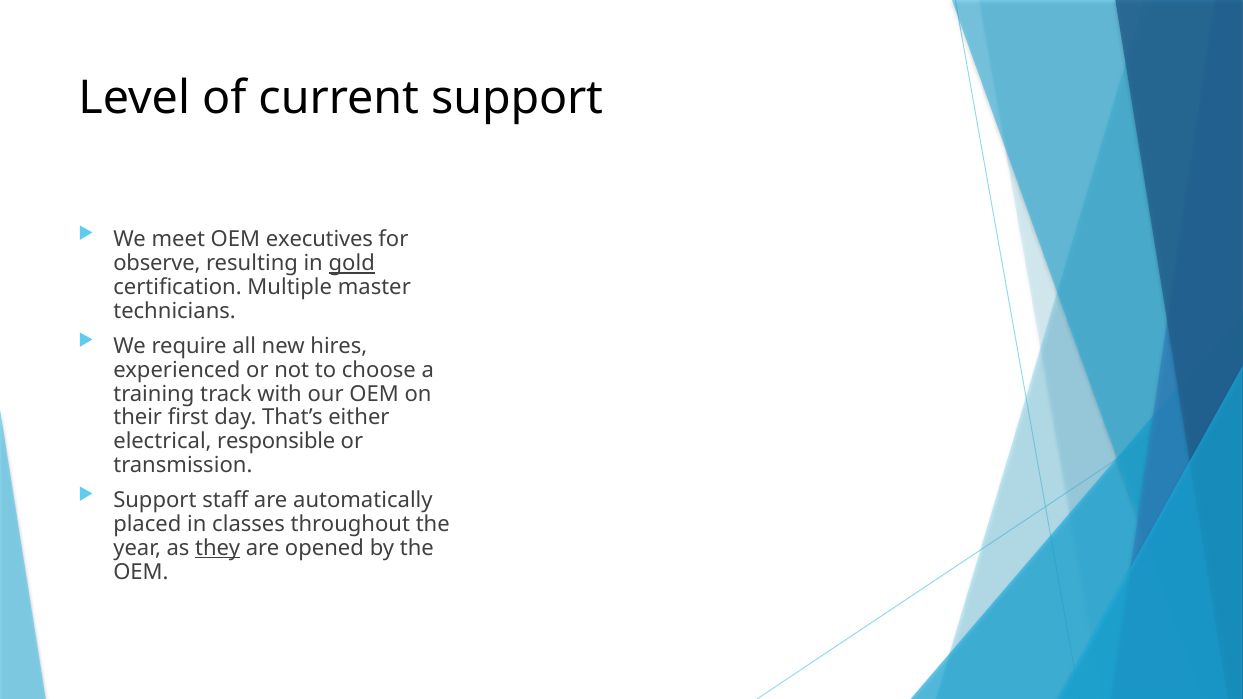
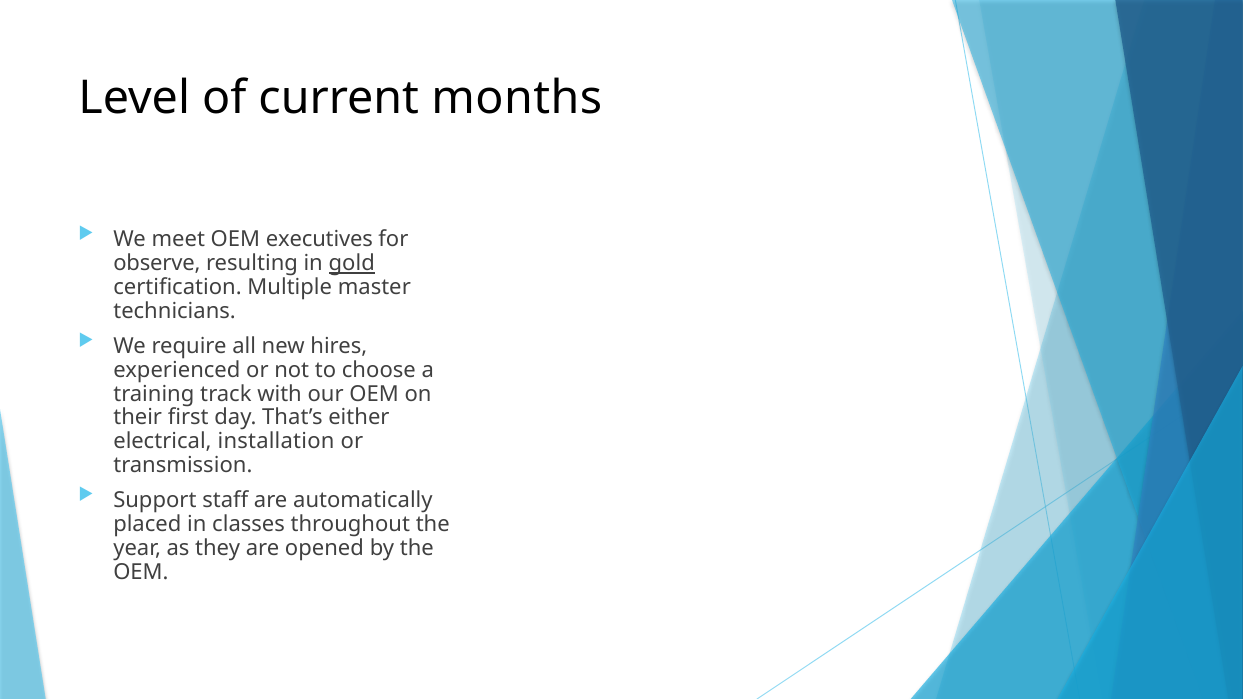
current support: support -> months (517, 98)
responsible: responsible -> installation (276, 442)
they underline: present -> none (218, 548)
